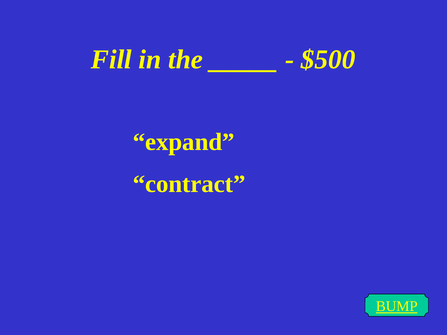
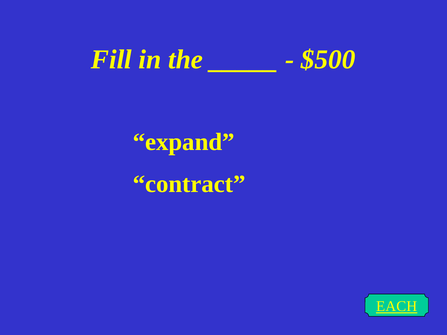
BUMP: BUMP -> EACH (397, 306)
